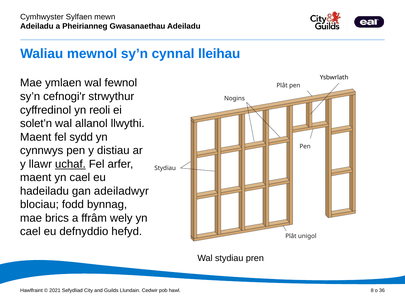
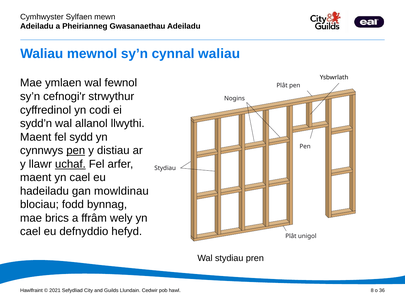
cynnal lleihau: lleihau -> waliau (219, 54)
reoli: reoli -> codi (100, 110)
solet’n: solet’n -> sydd’n (36, 123)
pen underline: none -> present (76, 150)
adeiladwyr: adeiladwyr -> mowldinau (121, 191)
